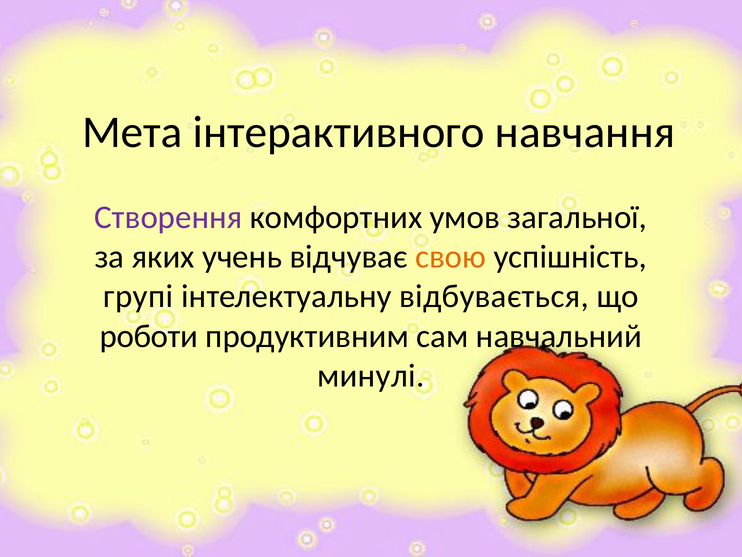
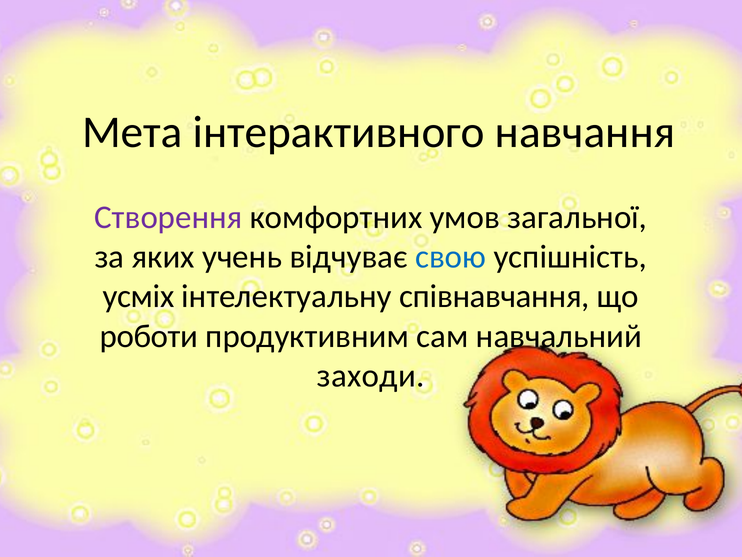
свою colour: orange -> blue (451, 257)
групі: групі -> усміх (139, 296)
відбувається: відбувається -> співнавчання (494, 296)
минулі: минулі -> заходи (371, 375)
